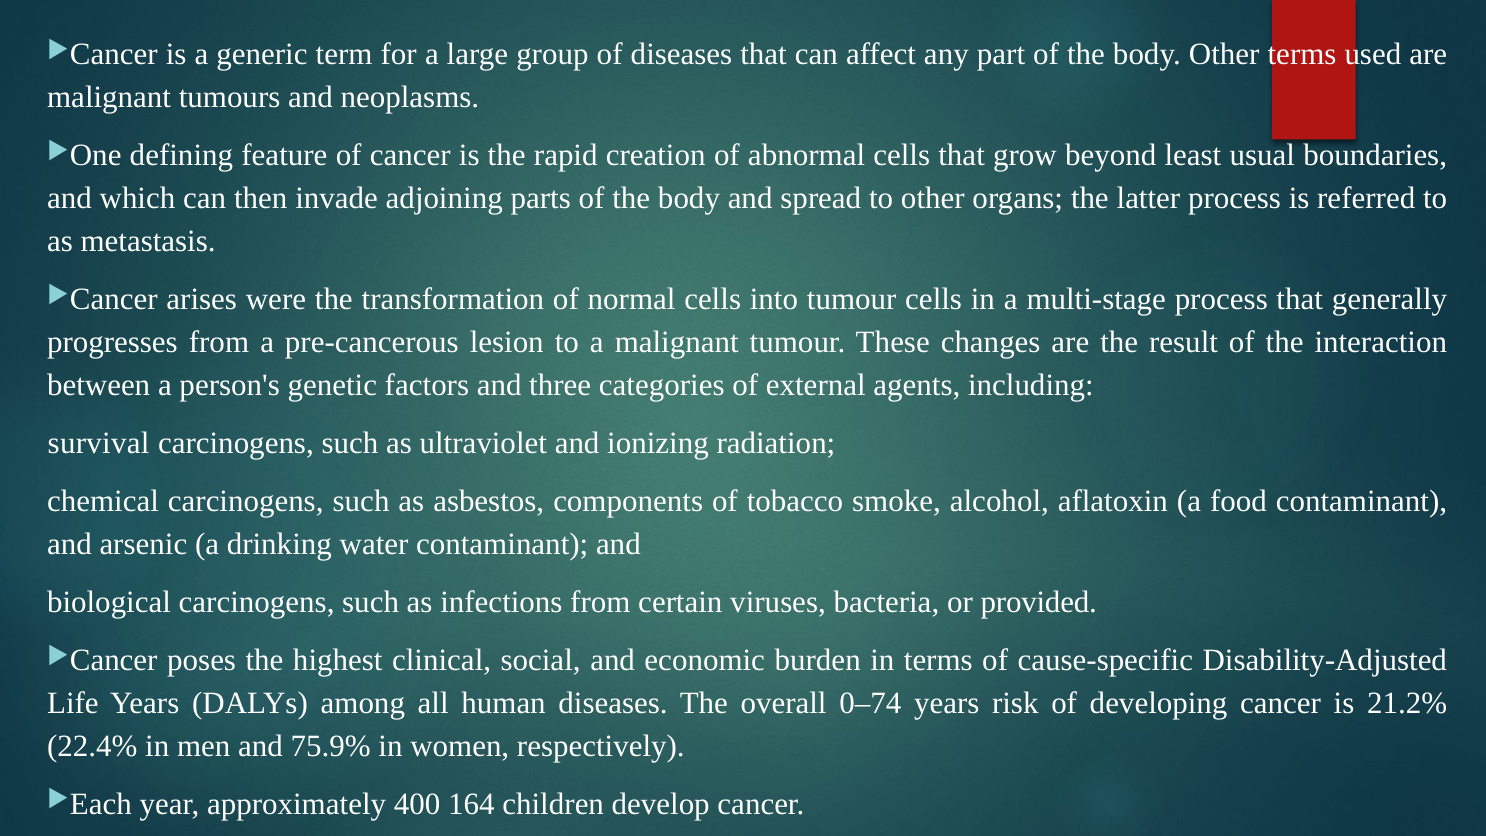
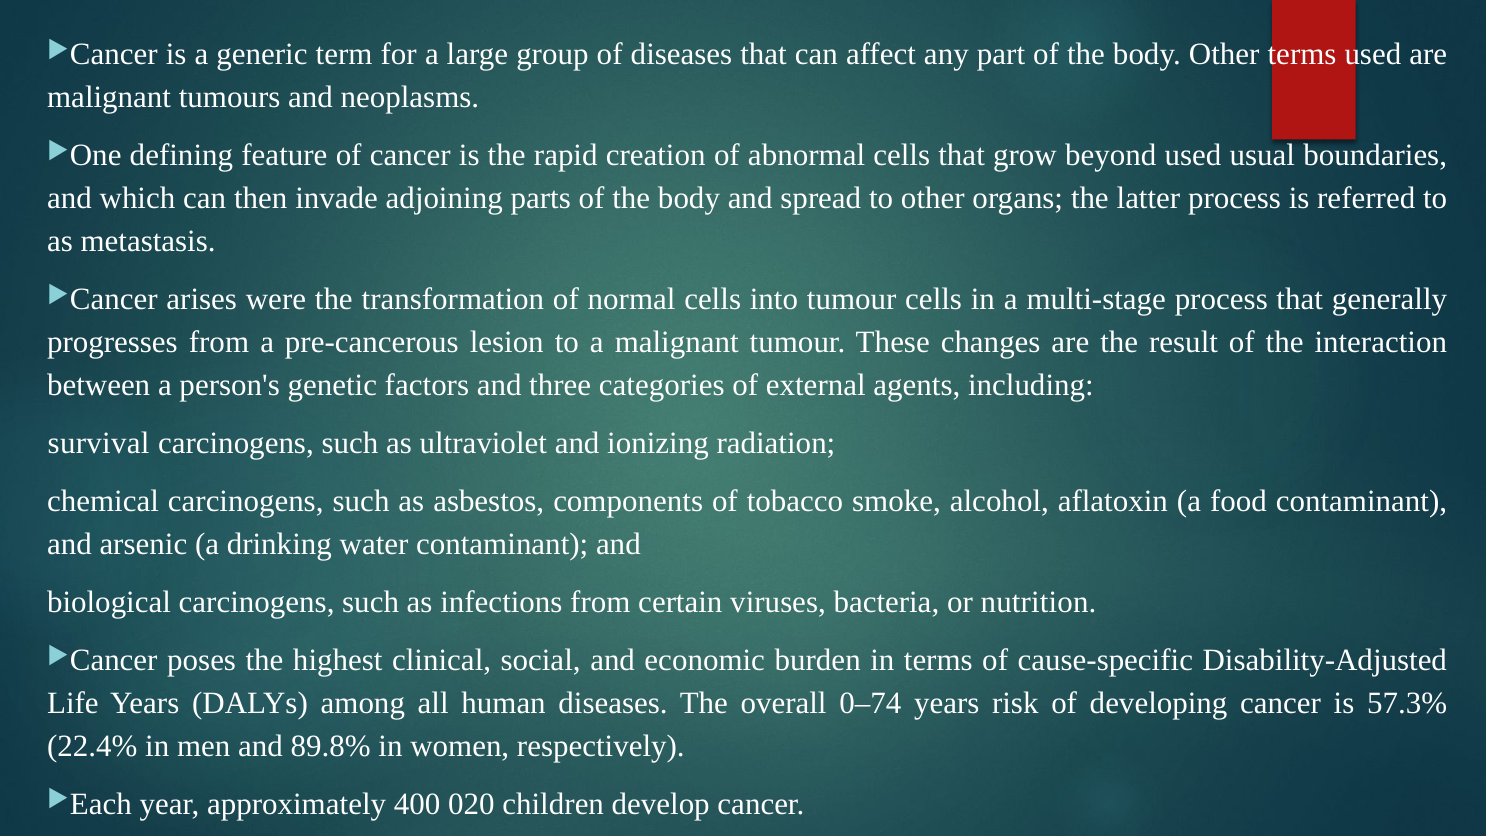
beyond least: least -> used (1193, 156)
provided: provided -> nutrition (1039, 602)
21.2%: 21.2% -> 57.3% (1407, 703)
75.9%: 75.9% -> 89.8% (331, 746)
164: 164 -> 020 (471, 804)
